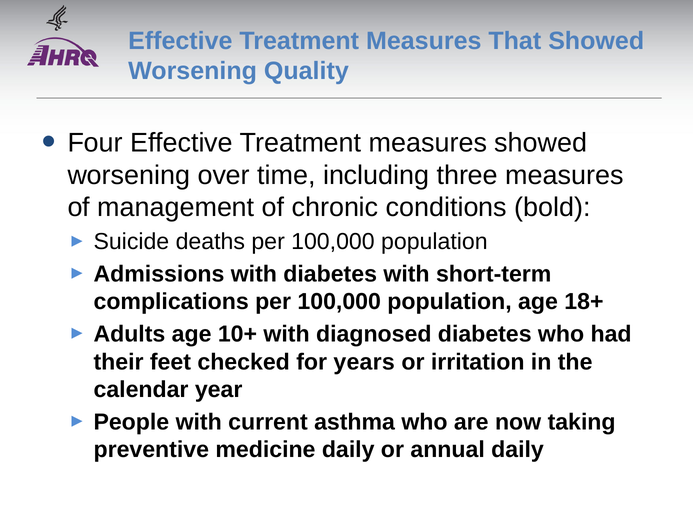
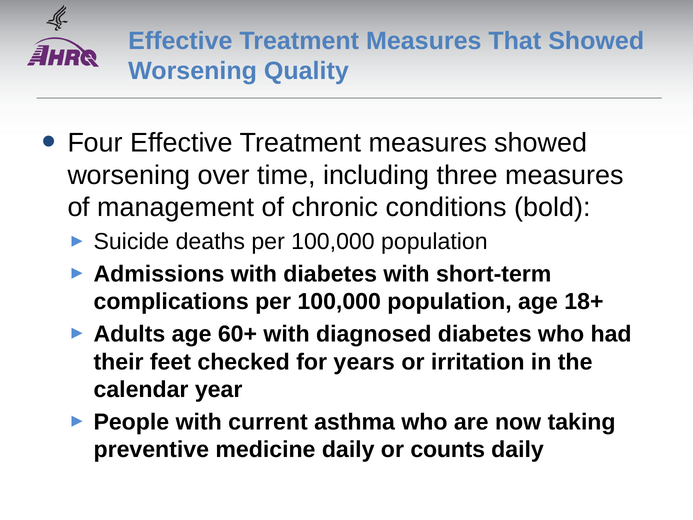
10+: 10+ -> 60+ (237, 334)
annual: annual -> counts (448, 450)
